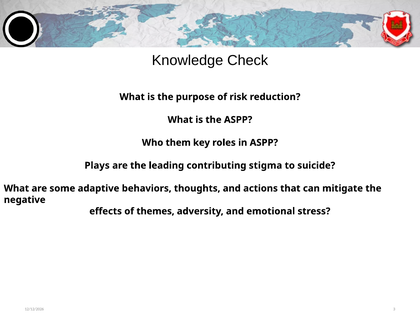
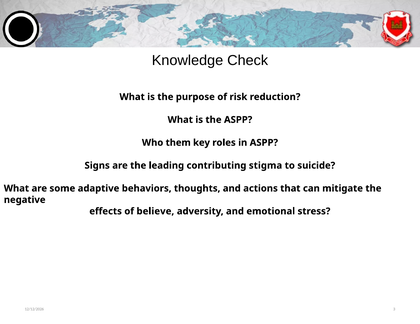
Plays: Plays -> Signs (97, 166)
themes: themes -> believe (155, 212)
